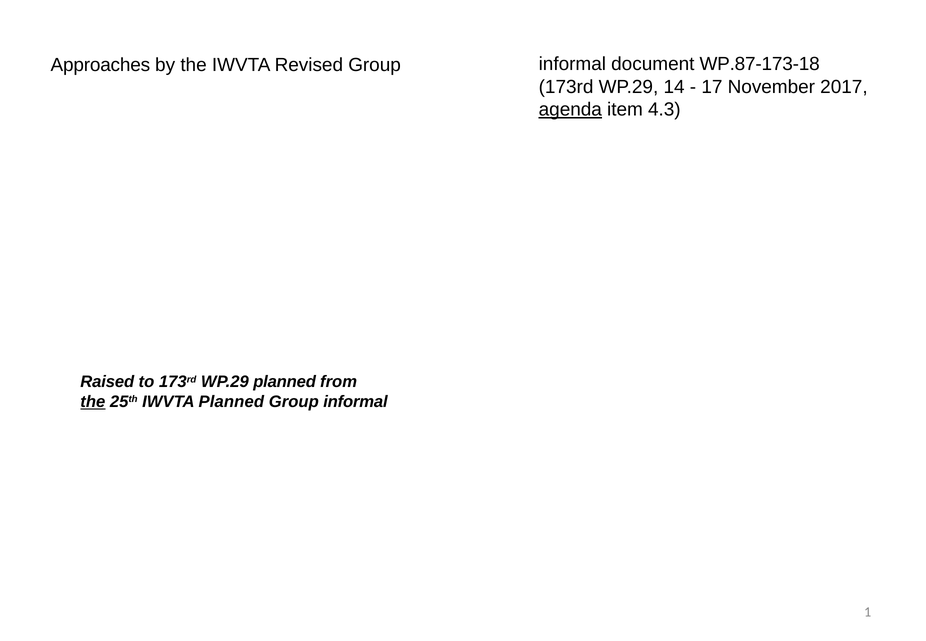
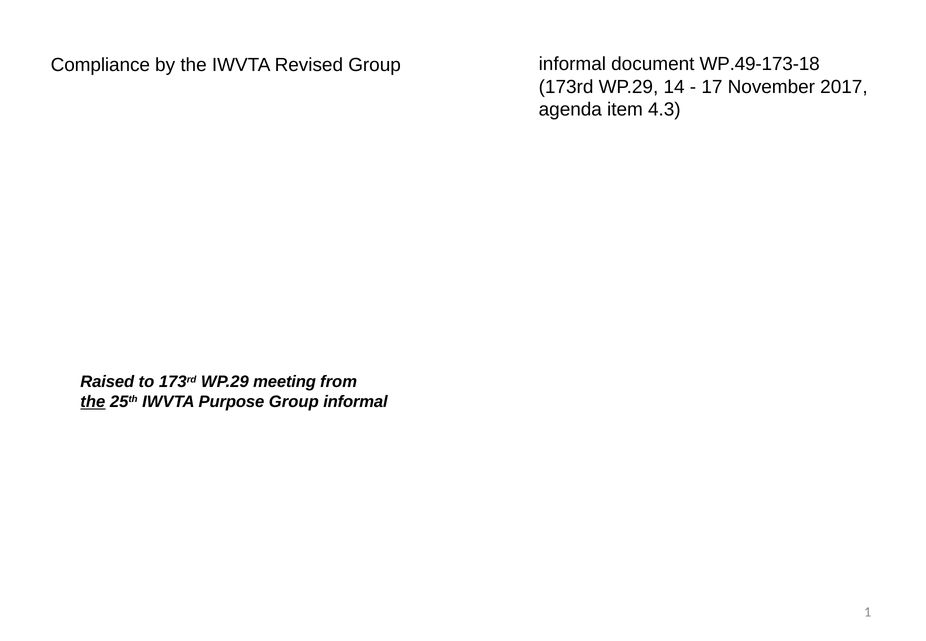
WP.87-173-18: WP.87-173-18 -> WP.49-173-18 (760, 64)
Approaches: Approaches -> Compliance (100, 65)
agenda underline: present -> none (570, 110)
WP.29 planned: planned -> meeting (285, 382)
IWVTA Planned: Planned -> Purpose (231, 402)
